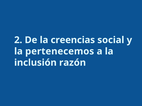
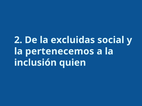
creencias: creencias -> excluidas (73, 40)
razón: razón -> quien (73, 63)
